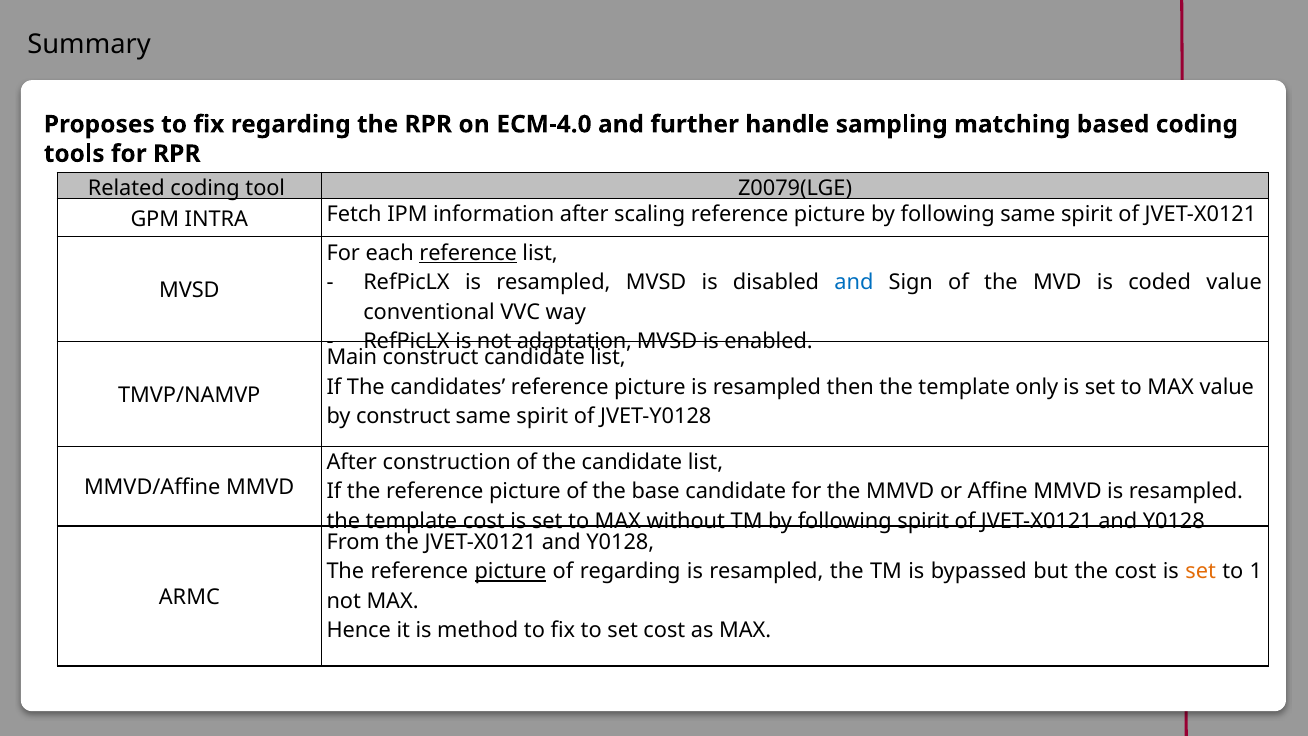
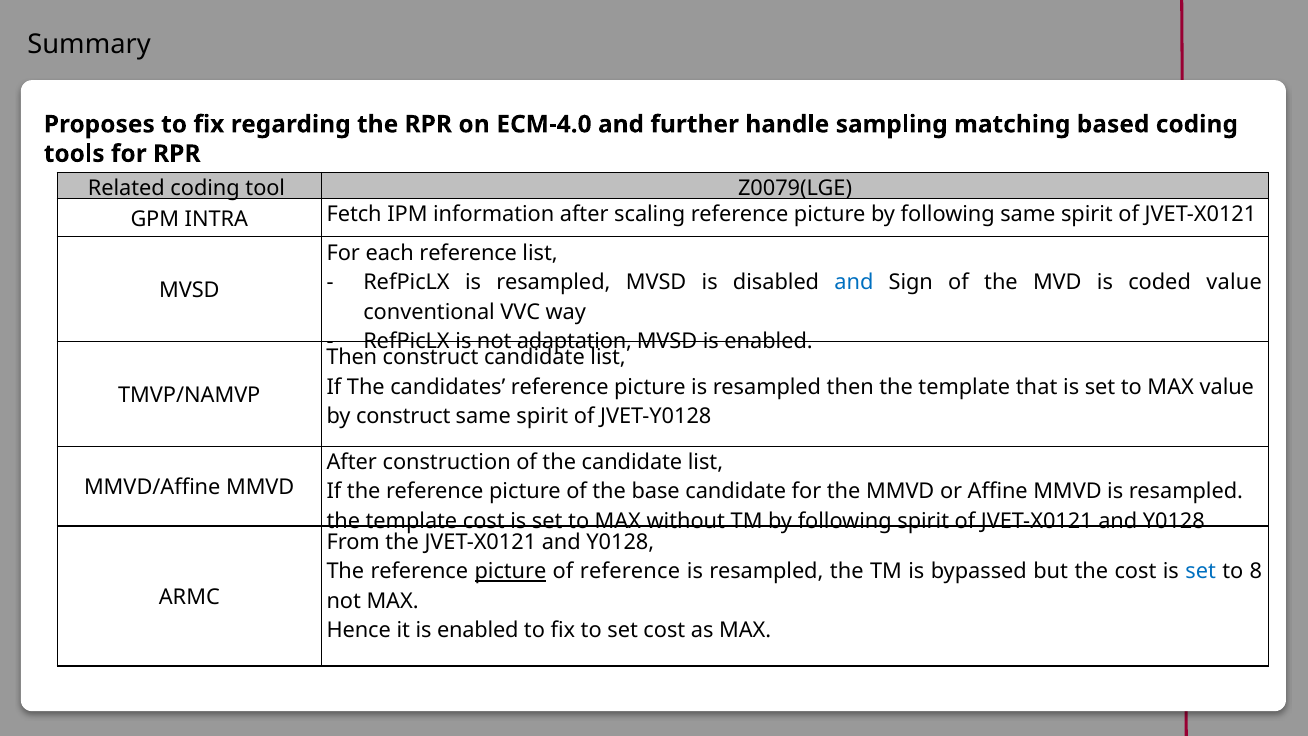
reference underline: present -> none (468, 253)
Main: Main -> Then (352, 357)
only: only -> that (1037, 387)
of regarding: regarding -> reference (630, 571)
set colour: orange -> blue (1201, 571)
1: 1 -> 8 (1256, 571)
it is method: method -> enabled (478, 631)
